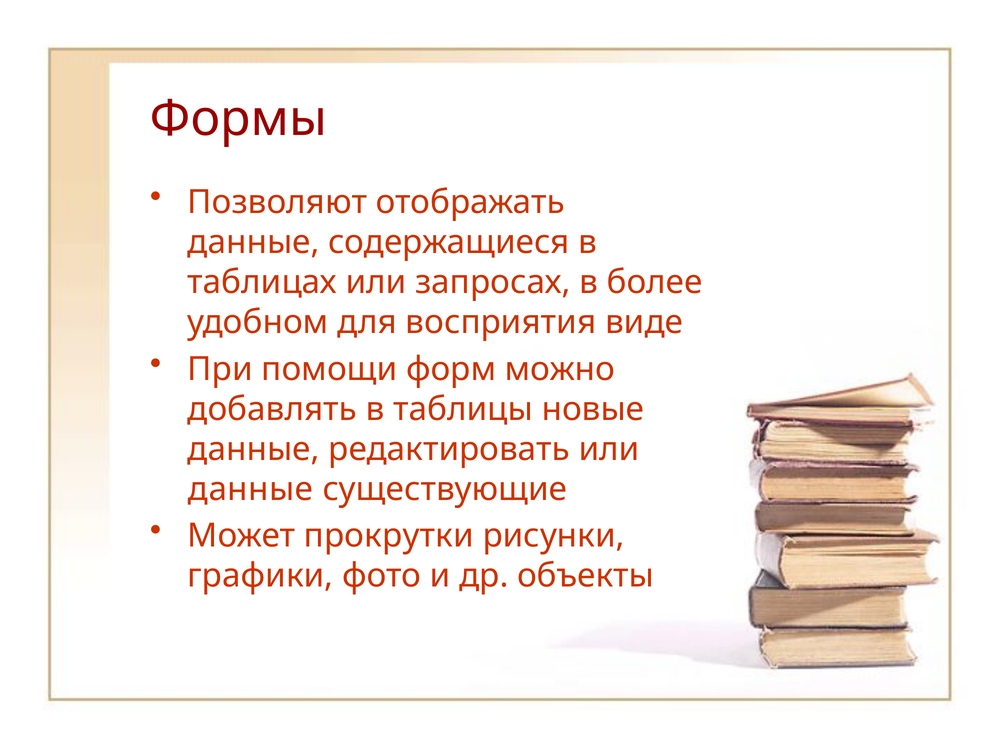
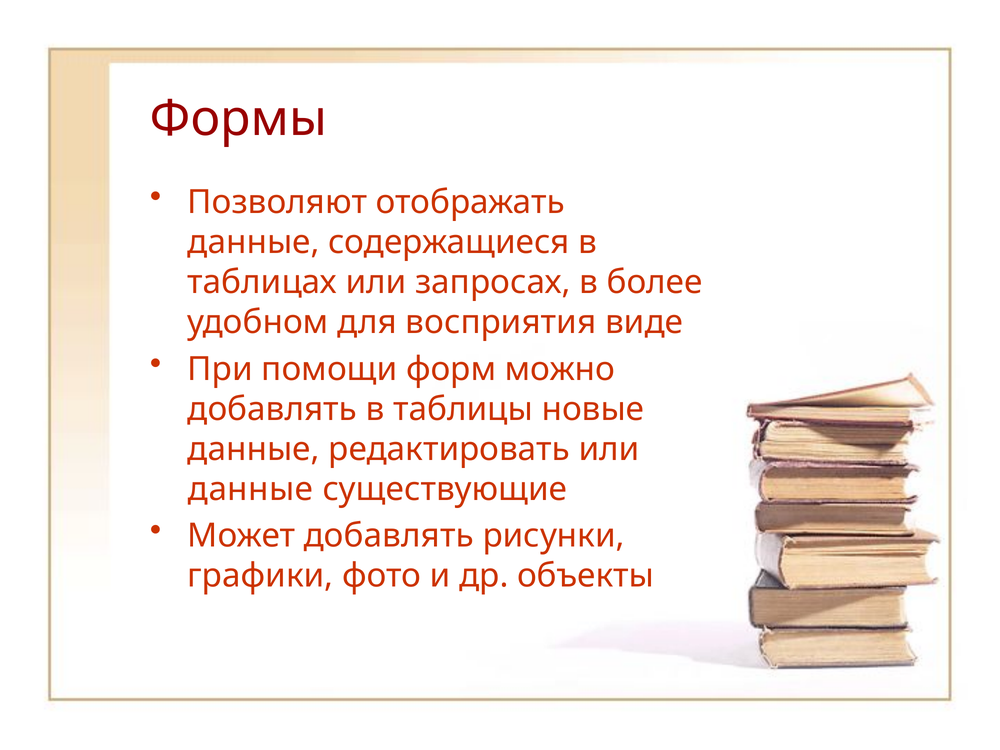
Может прокрутки: прокрутки -> добавлять (389, 536)
